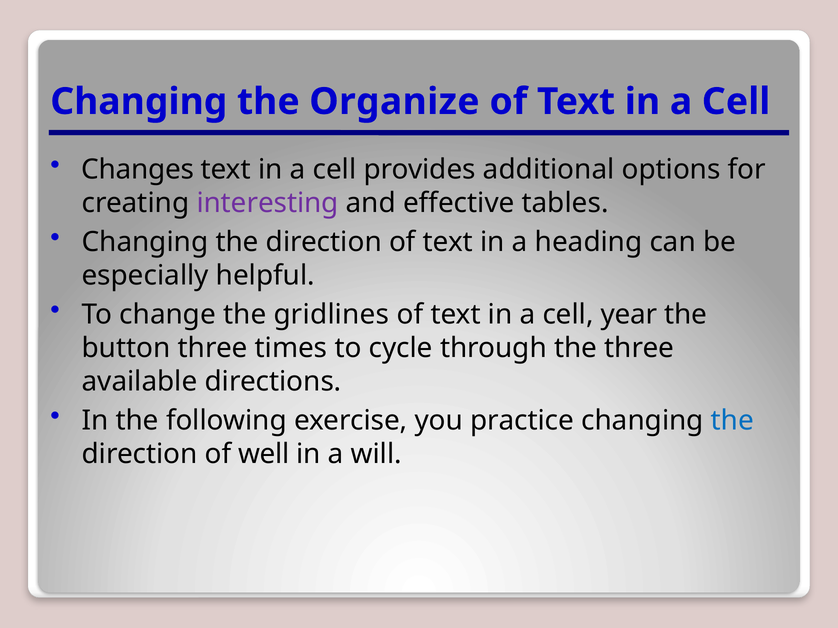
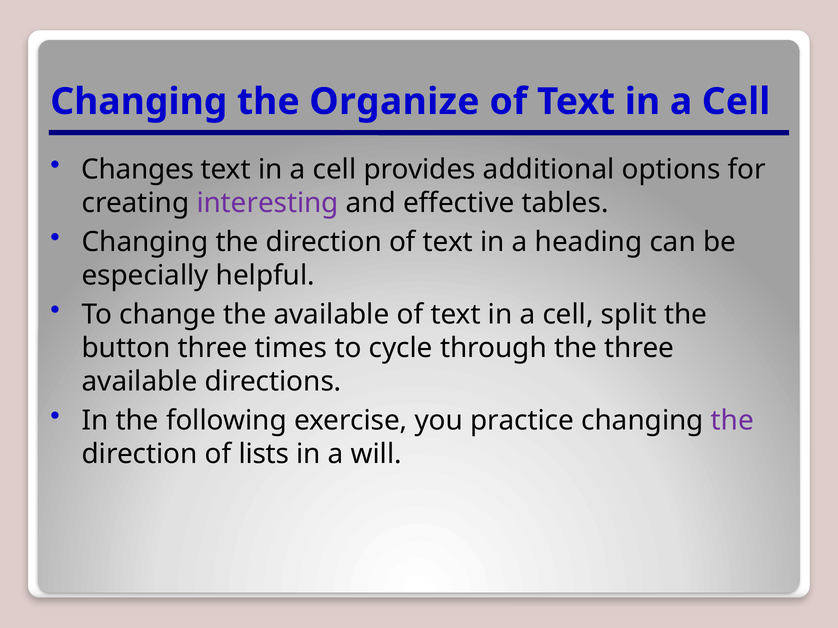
the gridlines: gridlines -> available (332, 315)
year: year -> split (629, 315)
the colour: blue -> purple (732, 421)
well: well -> lists (264, 454)
